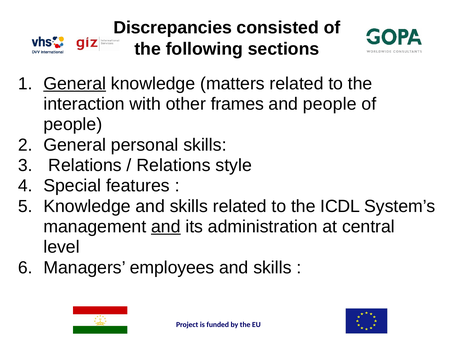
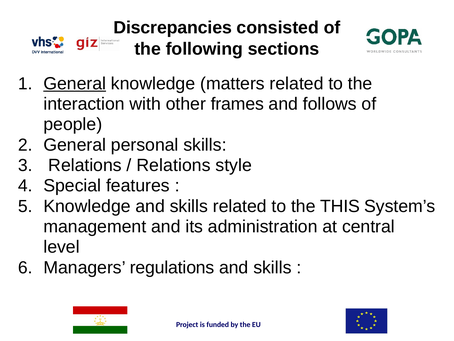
and people: people -> follows (330, 104)
ICDL: ICDL -> THIS (340, 206)
and underline: present -> none (166, 226)
employees: employees -> regulations (172, 267)
